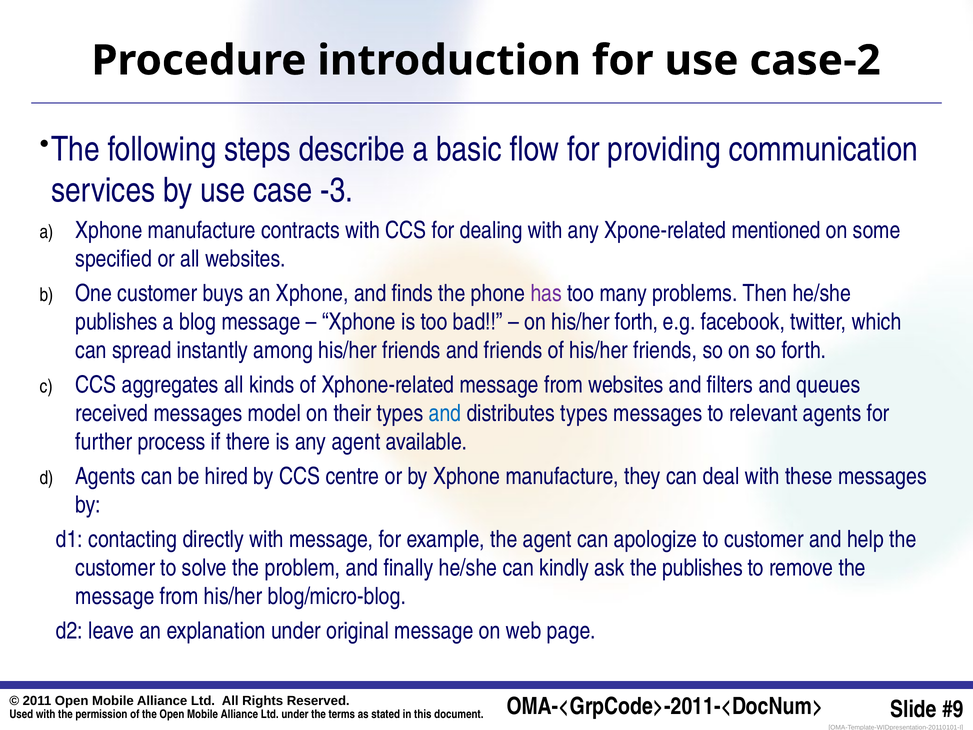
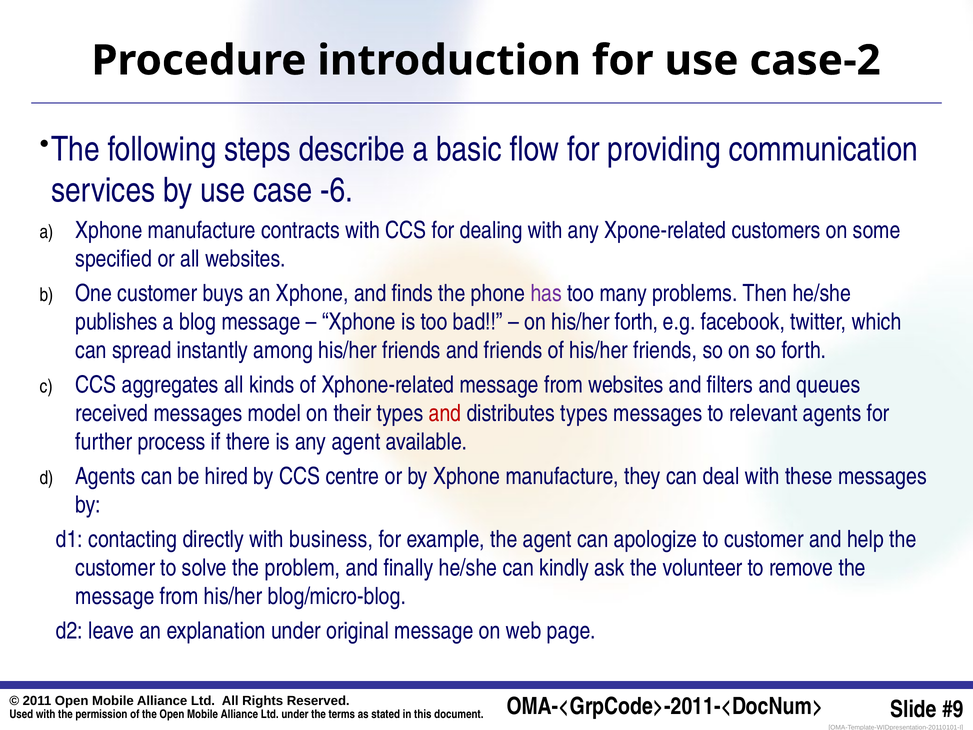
-3: -3 -> -6 (337, 190)
mentioned: mentioned -> customers (776, 230)
and colour: blue -> red (445, 413)
with message: message -> business (331, 539)
the publishes: publishes -> volunteer (702, 568)
